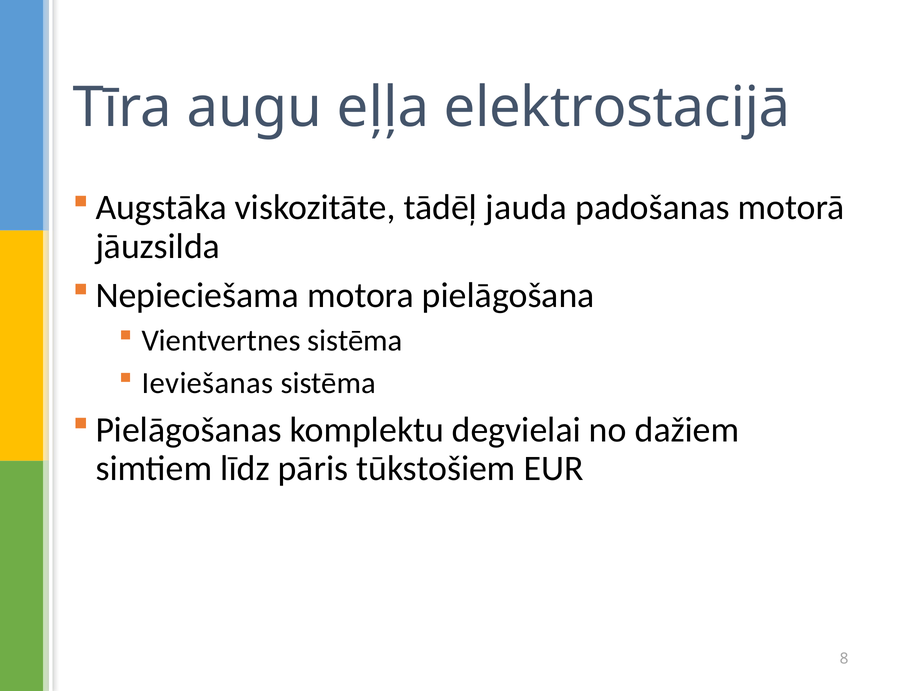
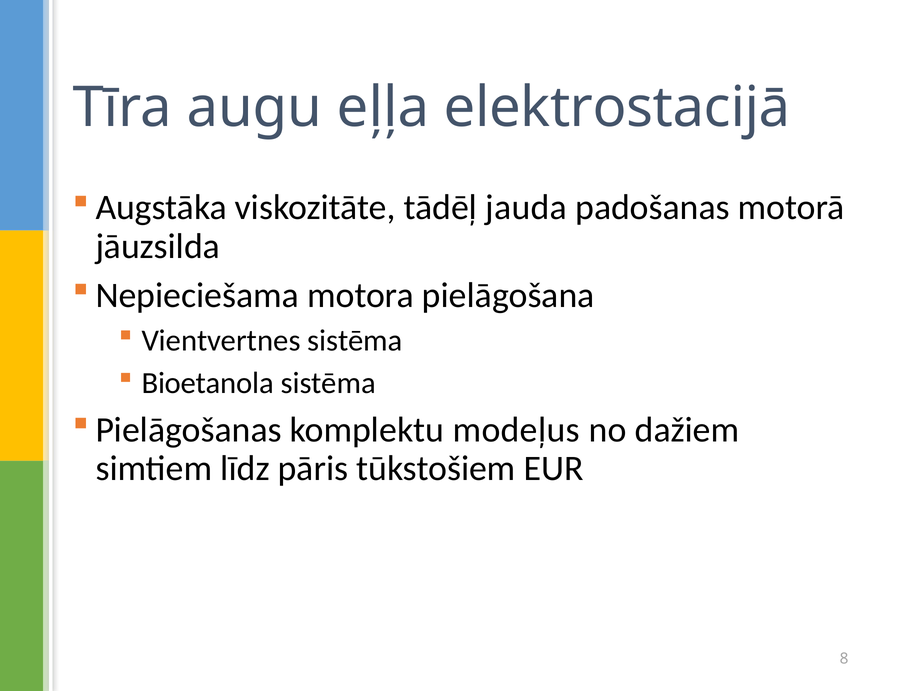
Ieviešanas: Ieviešanas -> Bioetanola (208, 383)
degvielai: degvielai -> modeļus (516, 430)
